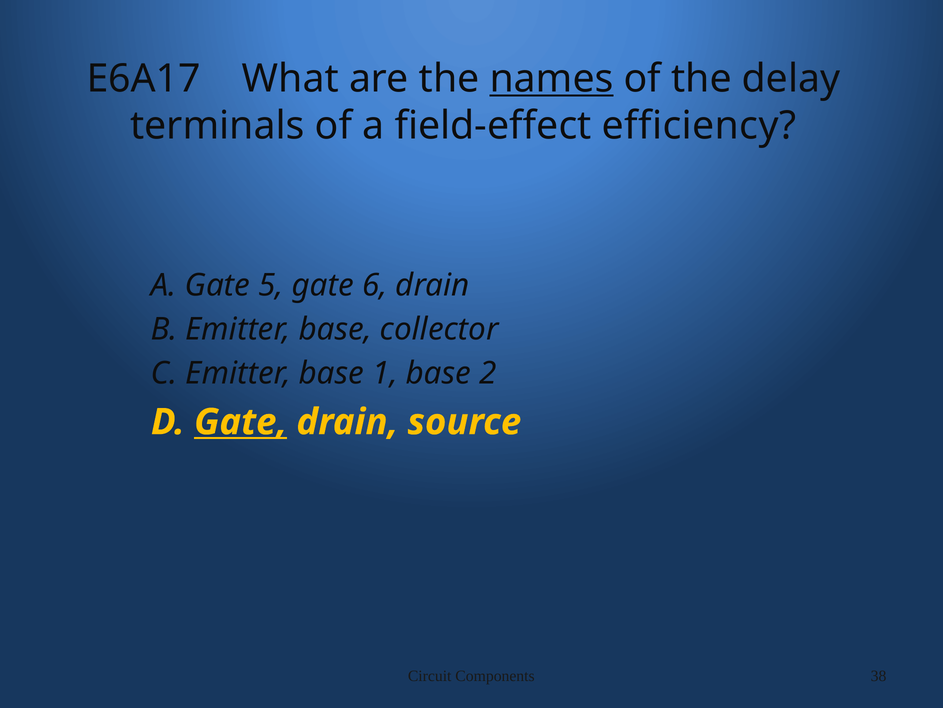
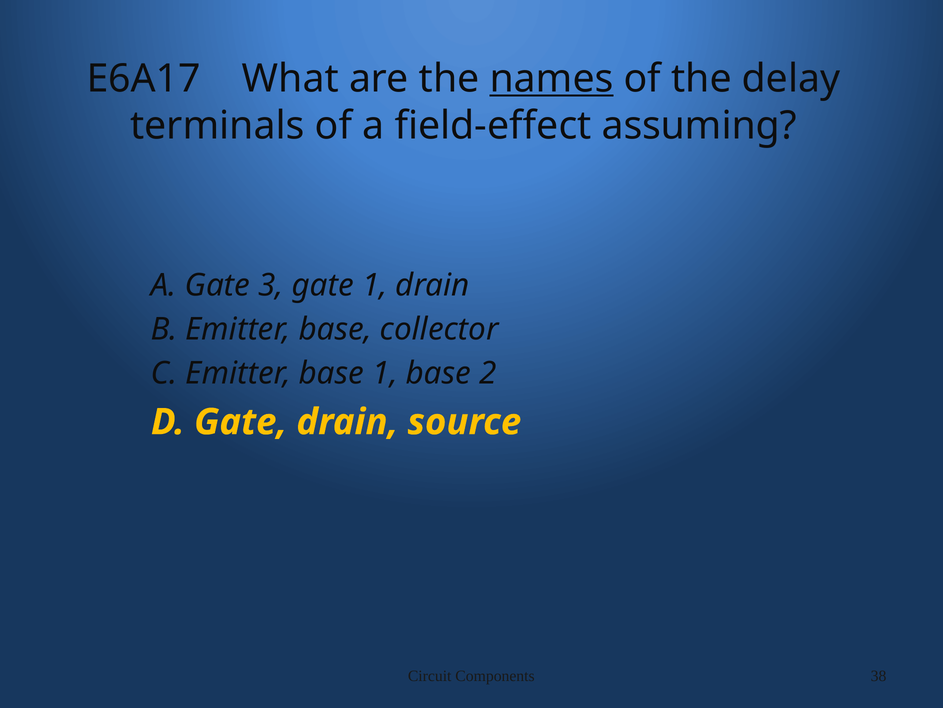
efficiency: efficiency -> assuming (699, 126)
5: 5 -> 3 (271, 285)
gate 6: 6 -> 1 (375, 285)
Gate underline: present -> none (241, 422)
